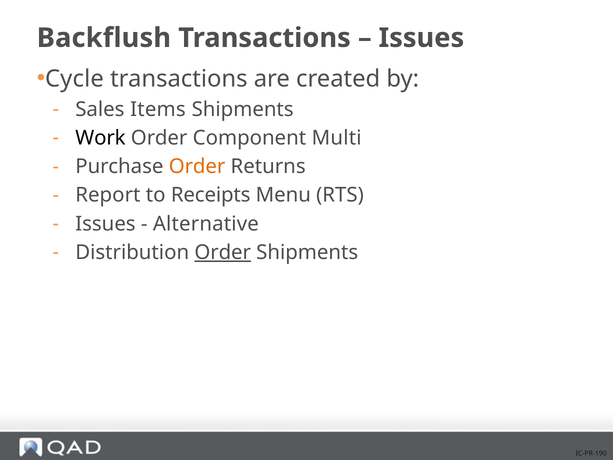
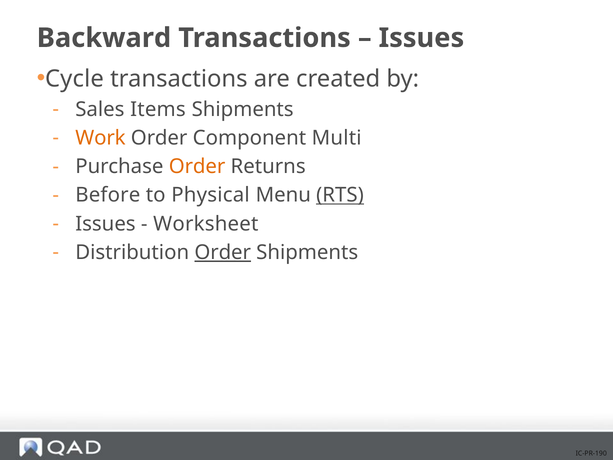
Backflush: Backflush -> Backward (104, 38)
Work colour: black -> orange (100, 138)
Report: Report -> Before (108, 195)
Receipts: Receipts -> Physical (211, 195)
RTS underline: none -> present (340, 195)
Alternative: Alternative -> Worksheet (206, 224)
